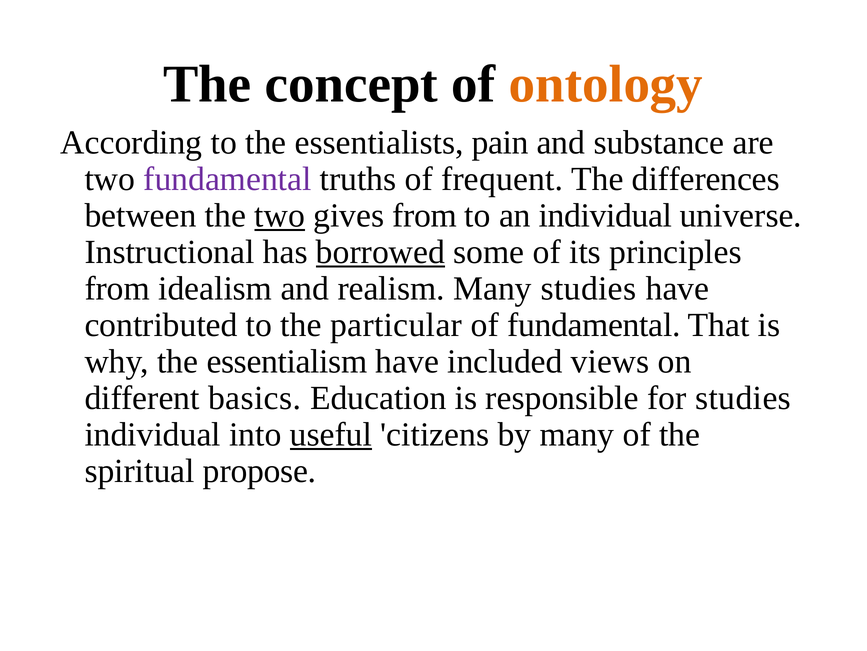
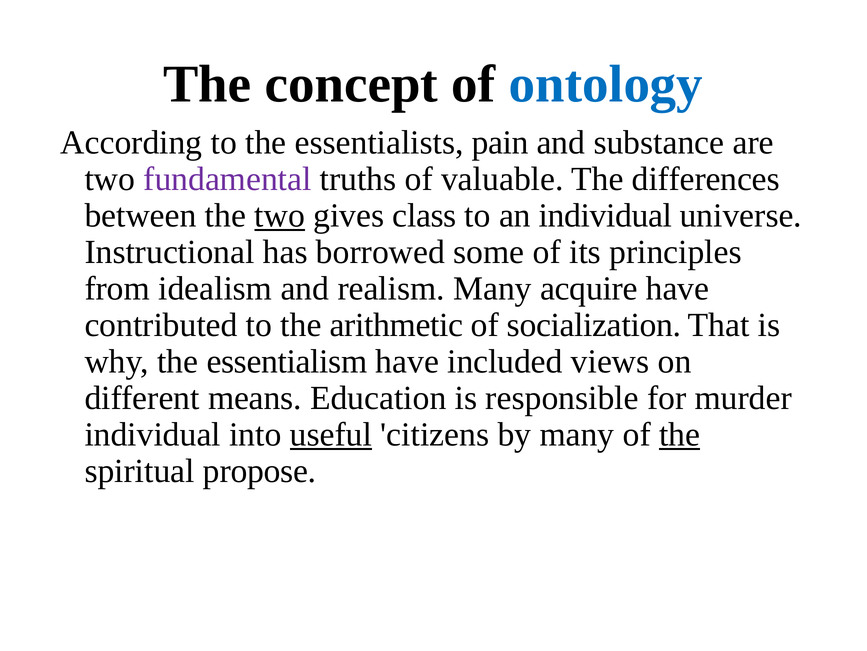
ontology colour: orange -> blue (606, 84)
frequent: frequent -> valuable (502, 179)
gives from: from -> class (425, 215)
borrowed underline: present -> none (381, 252)
Many studies: studies -> acquire (589, 288)
particular: particular -> arithmetic (396, 325)
of fundamental: fundamental -> socialization (594, 325)
basics: basics -> means (255, 397)
for studies: studies -> murder (743, 397)
the underline: none -> present (680, 434)
